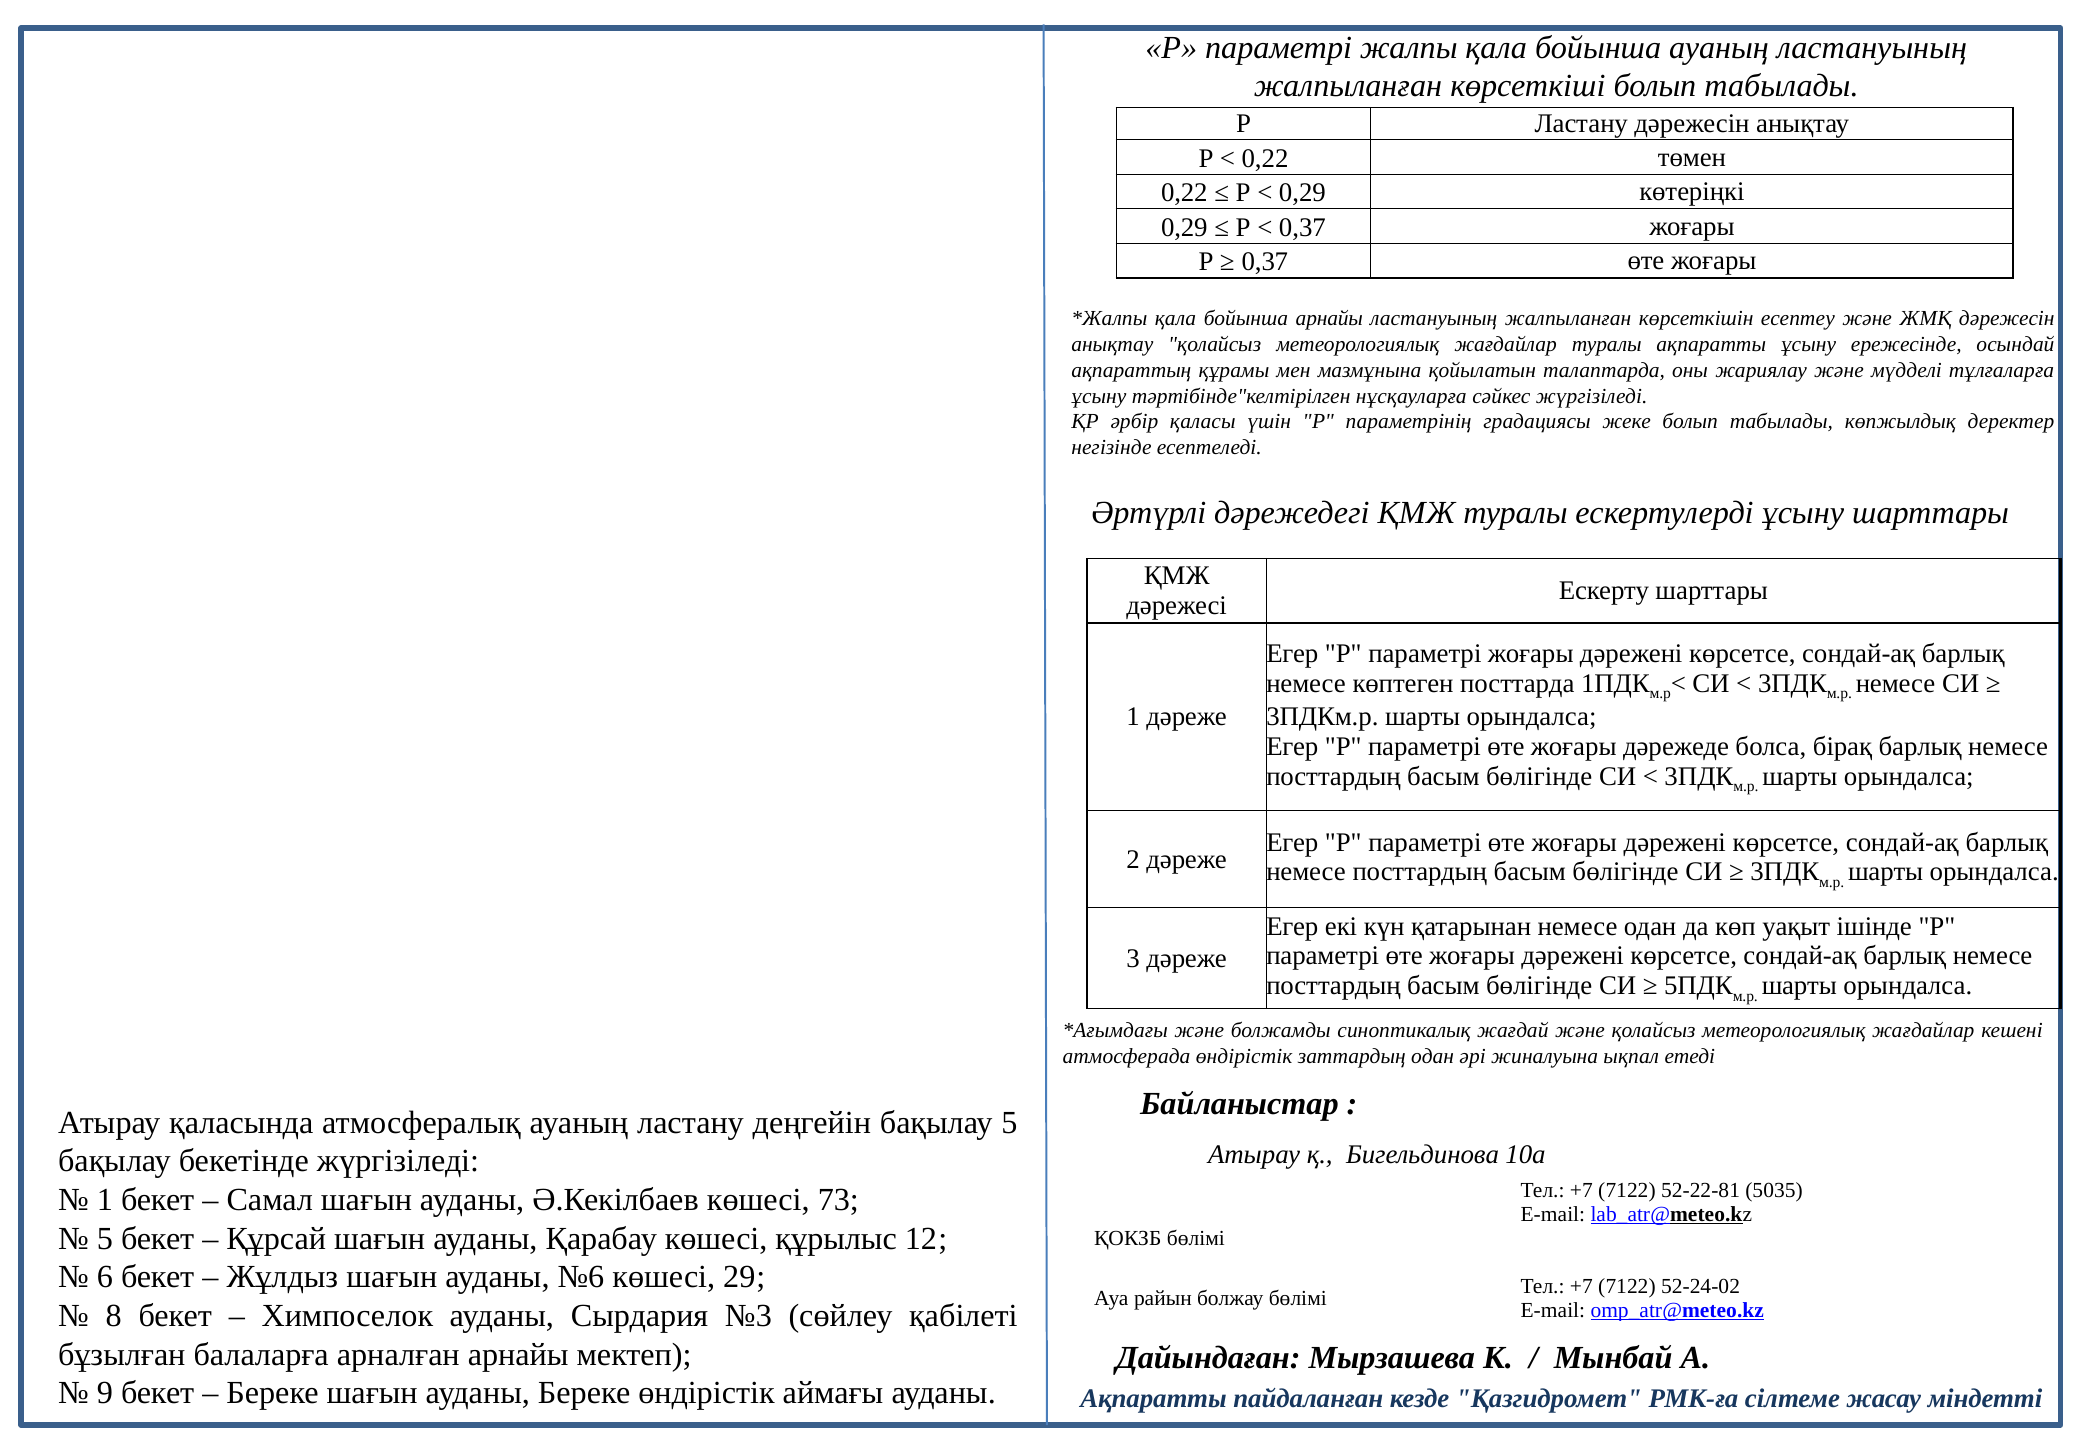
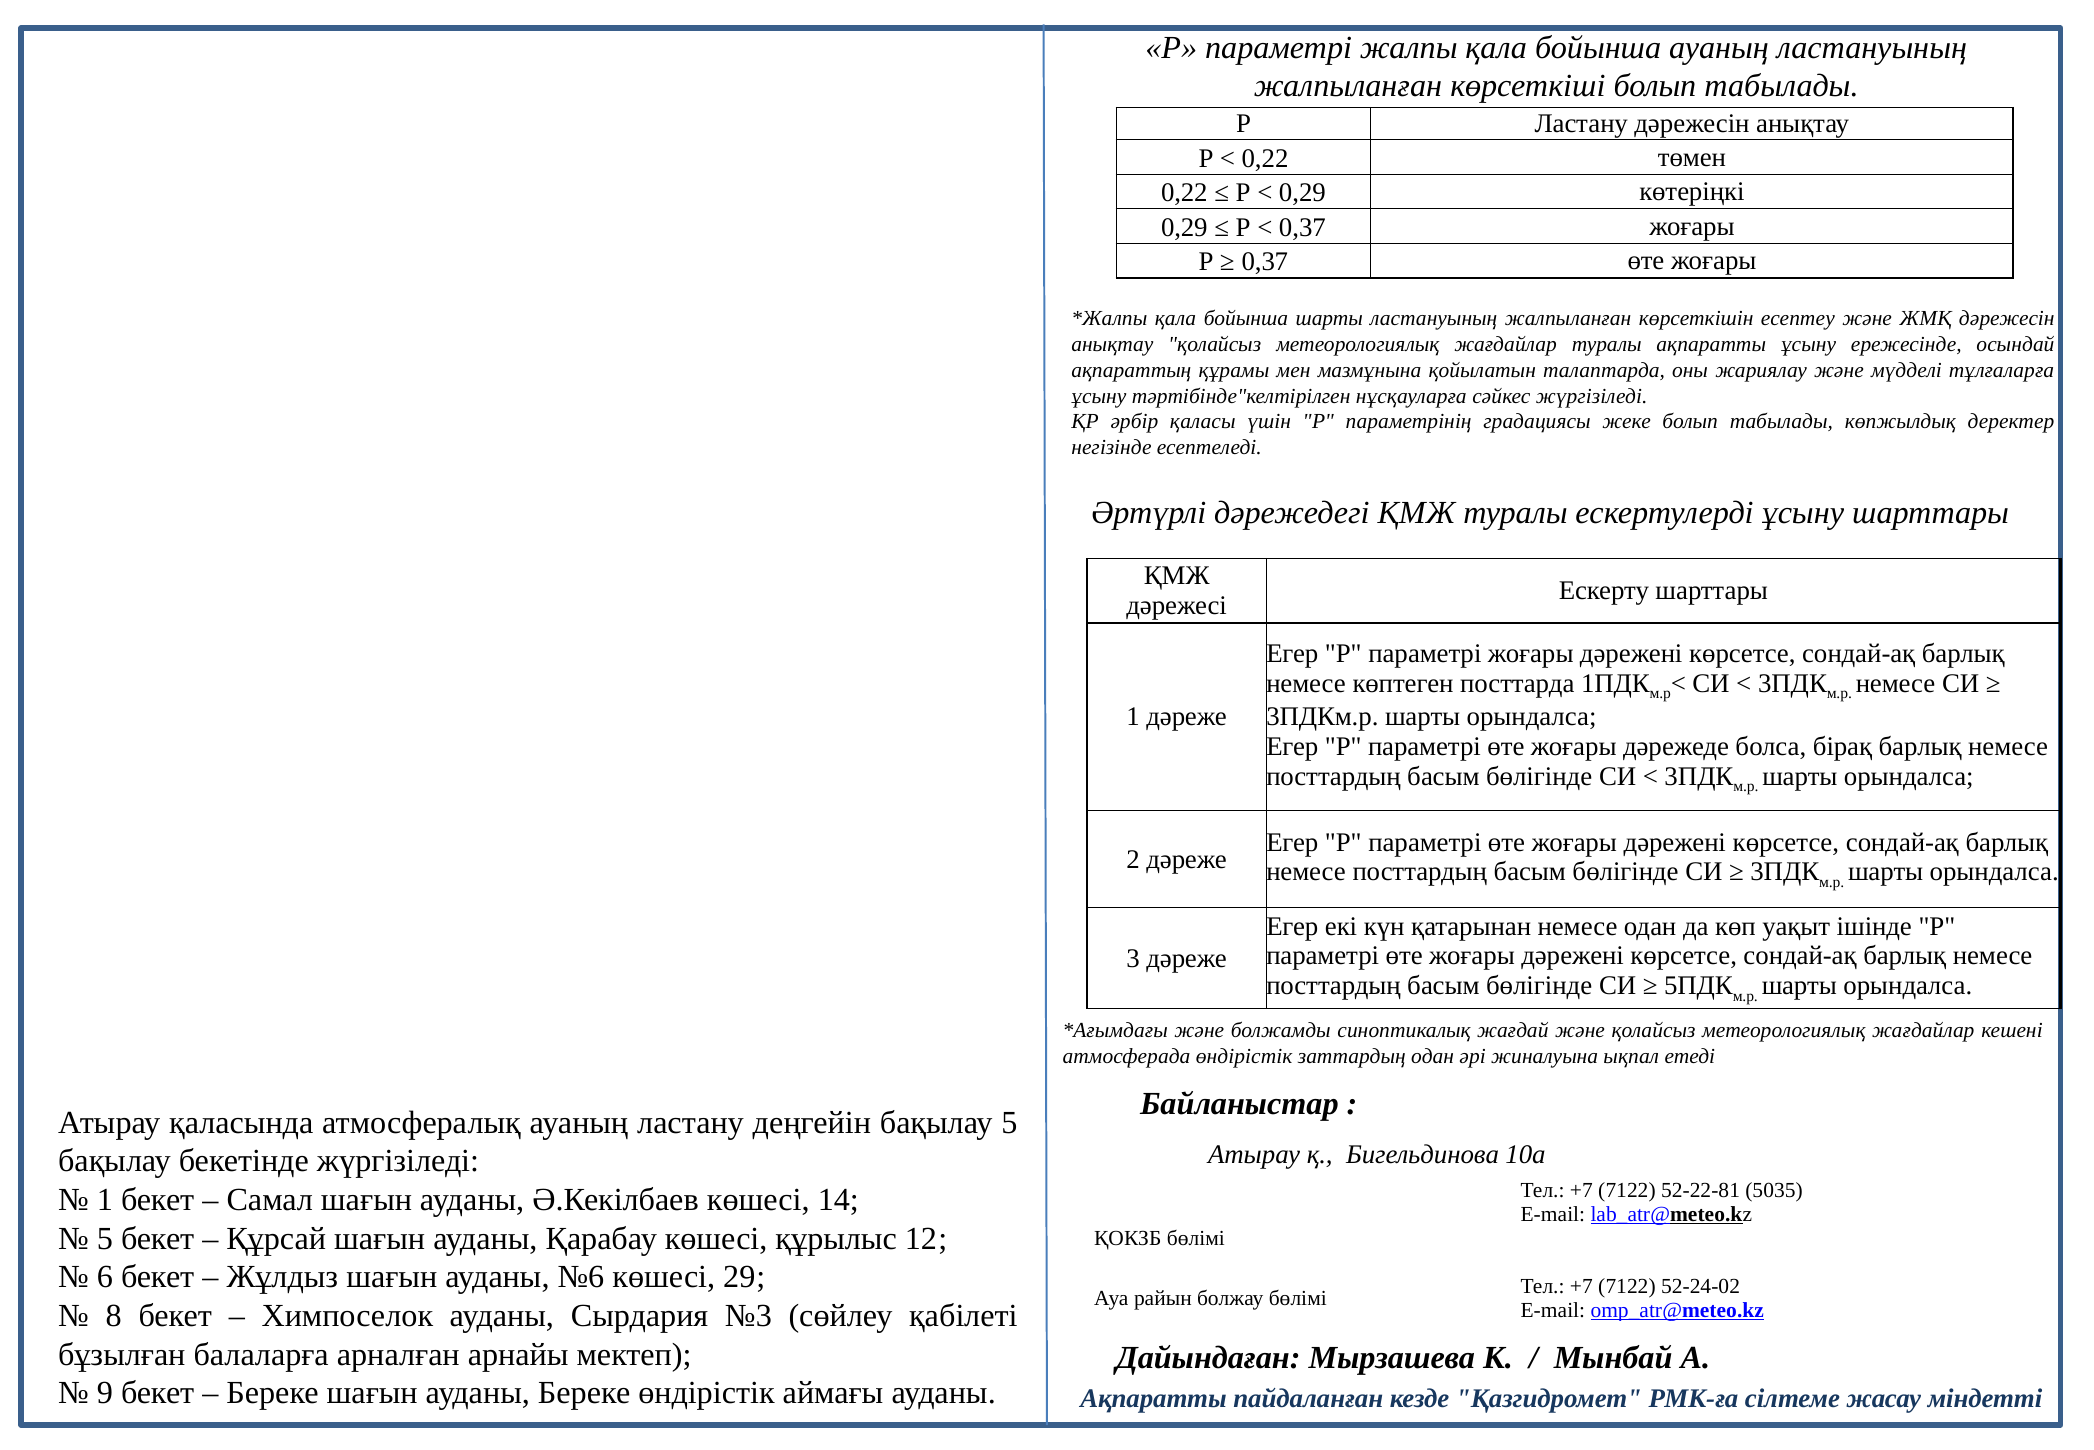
бойынша арнайы: арнайы -> шарты (1329, 319)
73: 73 -> 14 (838, 1200)
